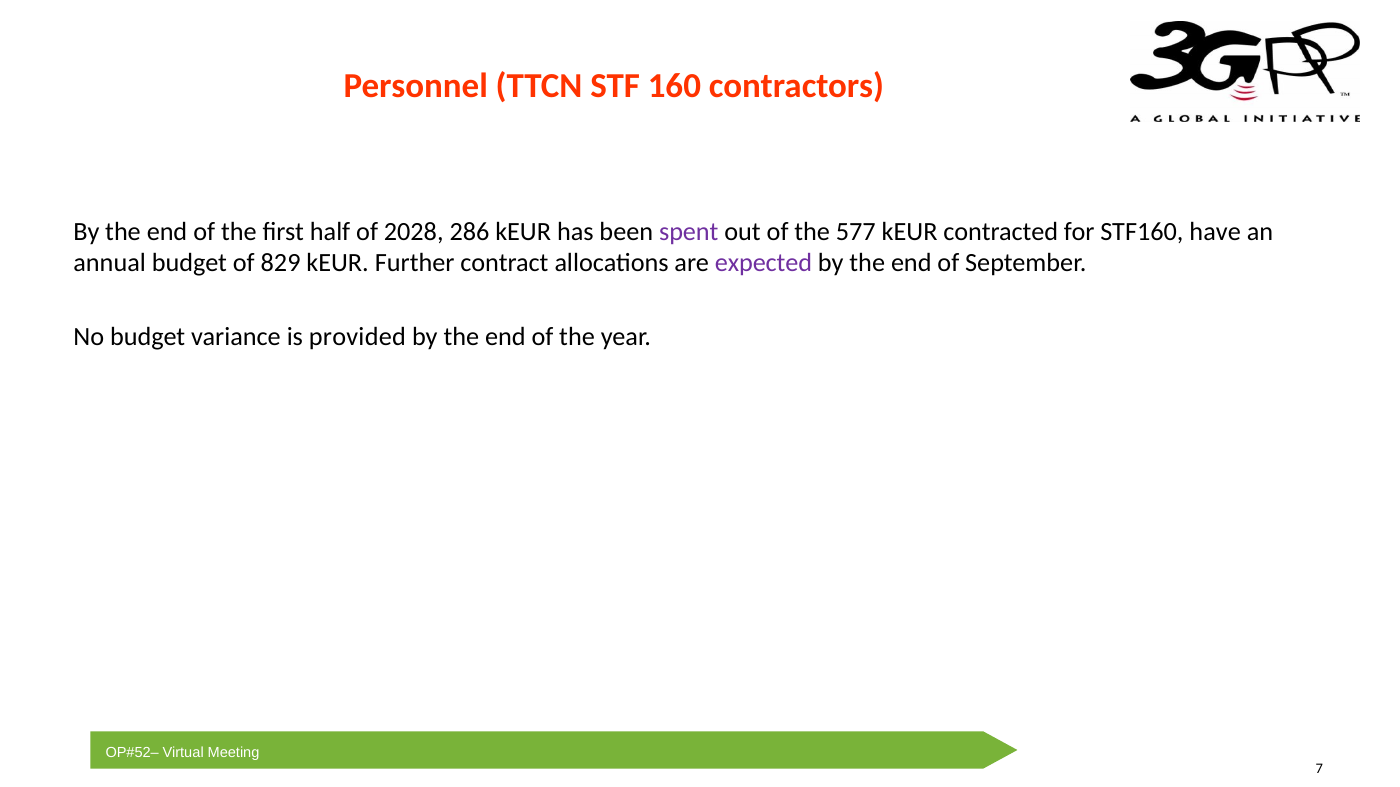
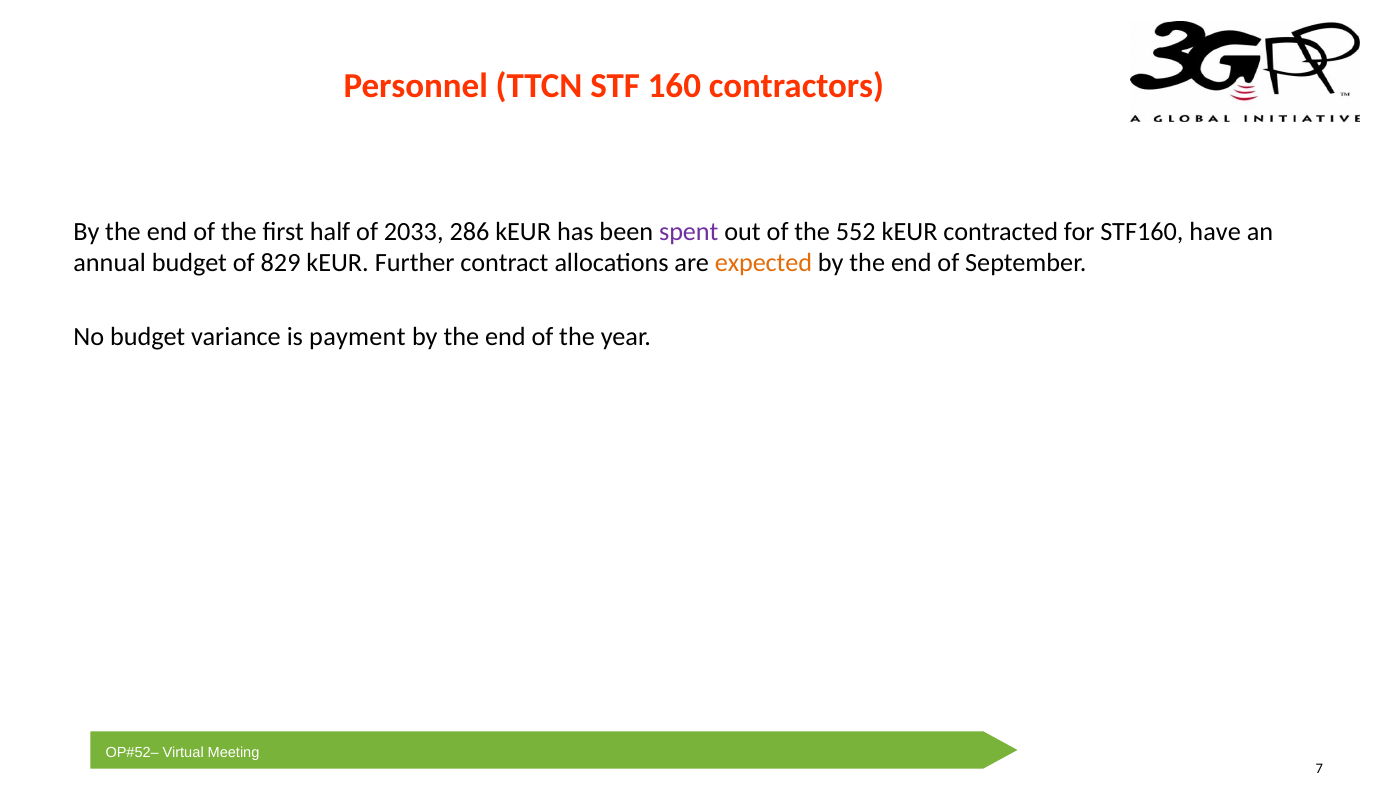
2028: 2028 -> 2033 (414, 232)
577: 577 -> 552 (856, 232)
expected colour: purple -> orange (763, 263)
provided: provided -> payment (357, 337)
